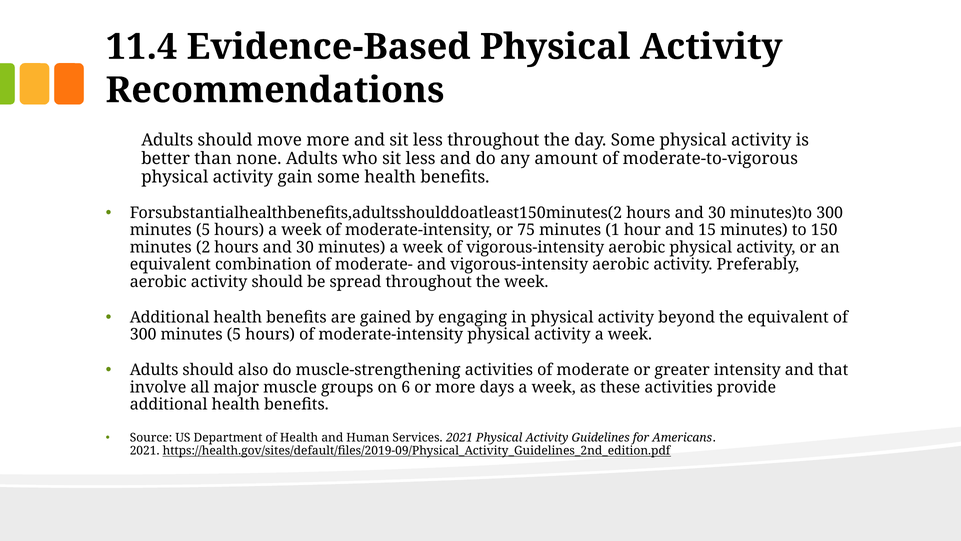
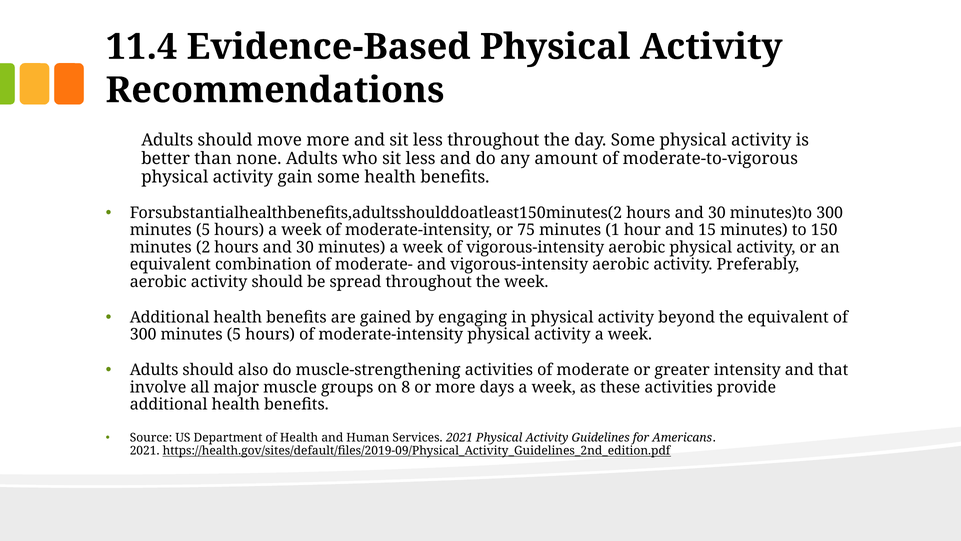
6: 6 -> 8 (406, 387)
